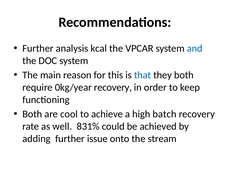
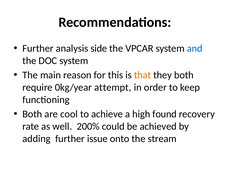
kcal: kcal -> side (99, 48)
that colour: blue -> orange (143, 75)
0kg/year recovery: recovery -> attempt (113, 87)
batch: batch -> found (165, 114)
831%: 831% -> 200% (88, 126)
